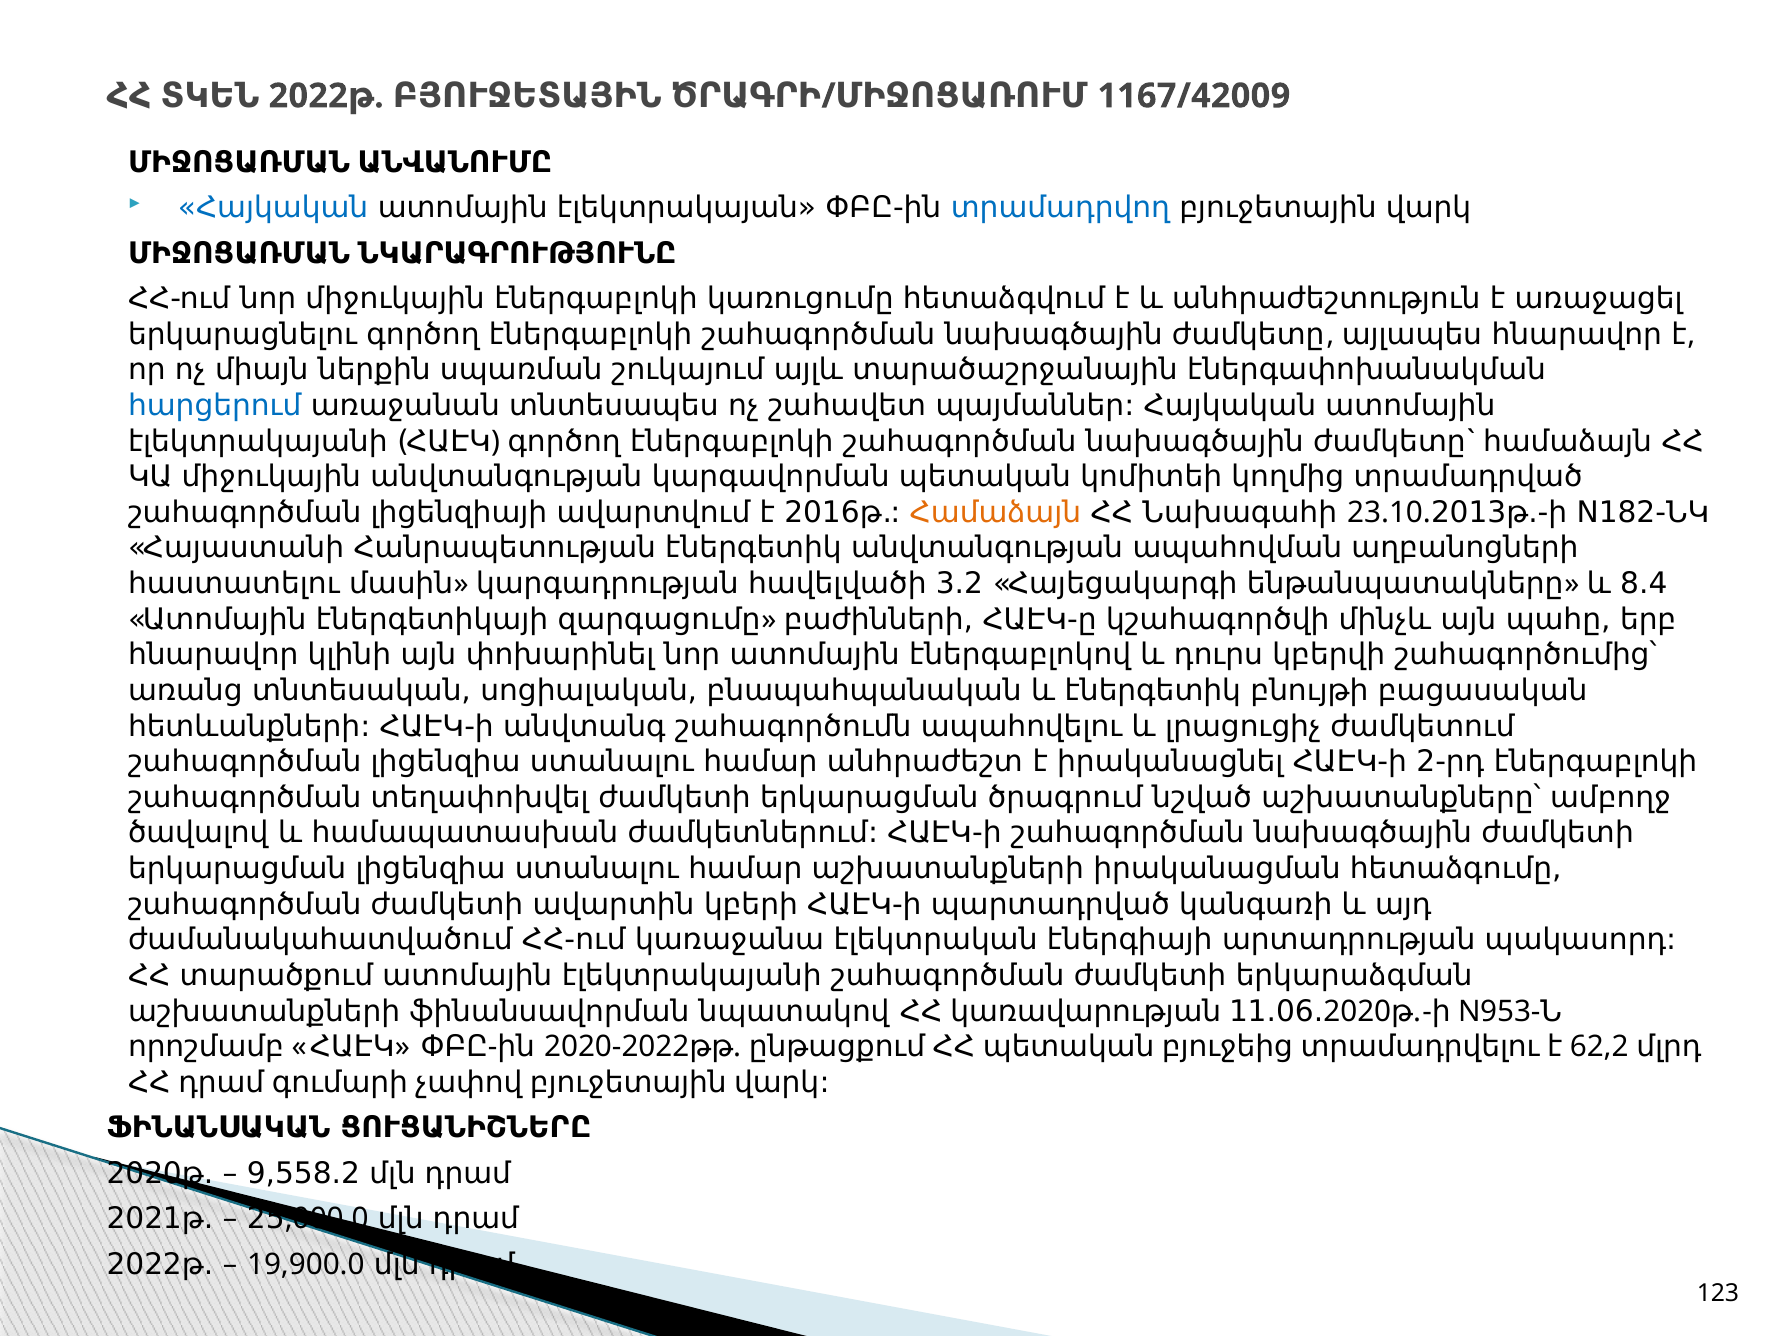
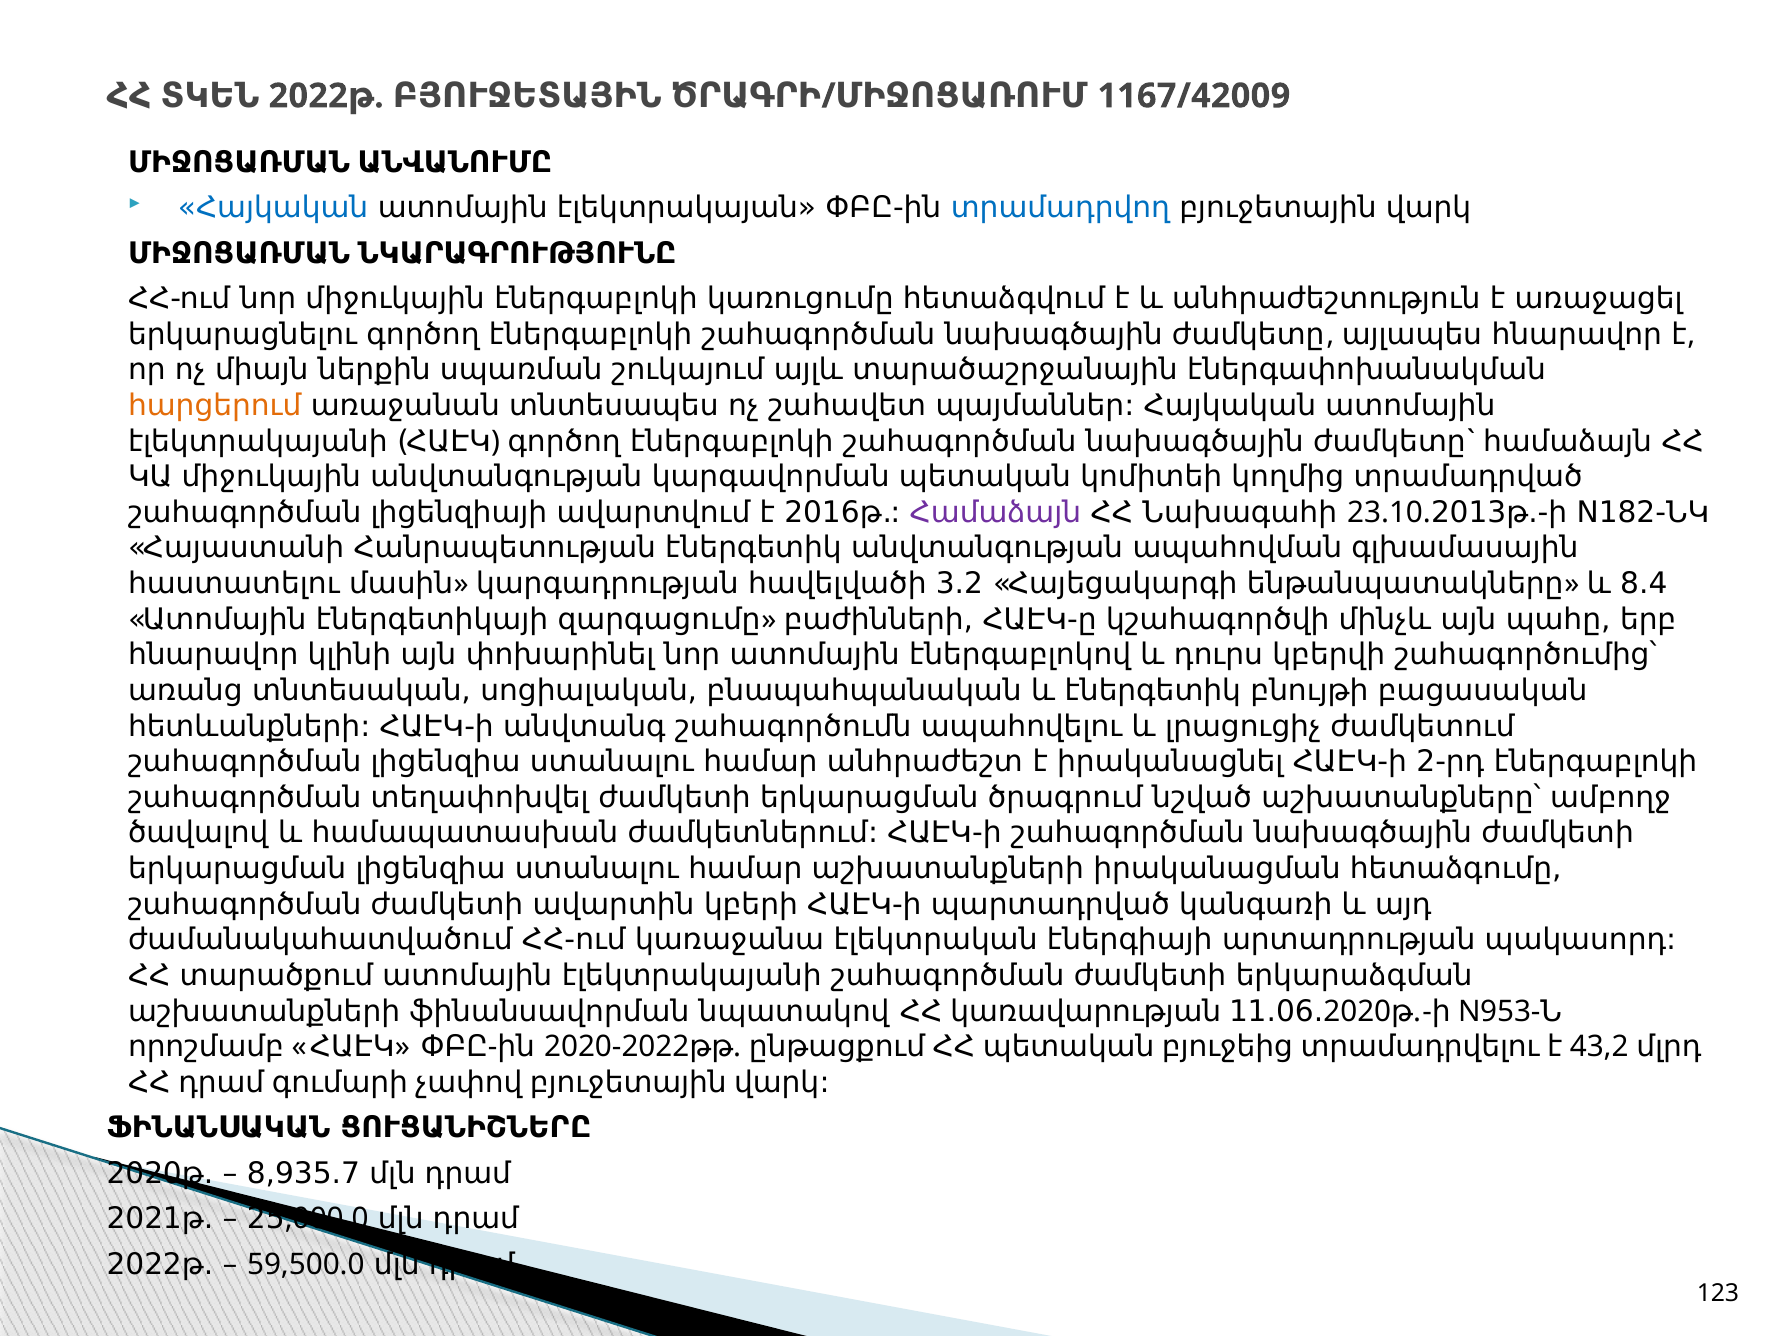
հարցերում colour: blue -> orange (215, 406)
Համաձայն colour: orange -> purple (995, 513)
աղբանոցների: աղբանոցների -> գլխամասային (1465, 548)
62,2: 62,2 -> 43,2 (1599, 1047)
9,558.2: 9,558.2 -> 8,935.7 (303, 1174)
19,900.0: 19,900.0 -> 59,500.0 (306, 1265)
